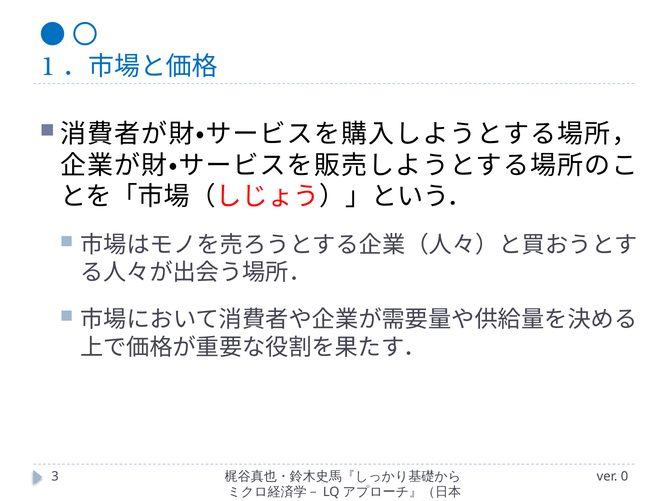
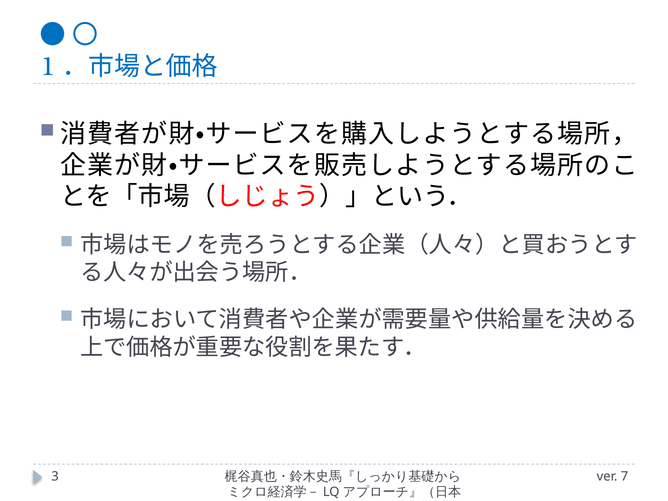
0: 0 -> 7 (624, 476)
